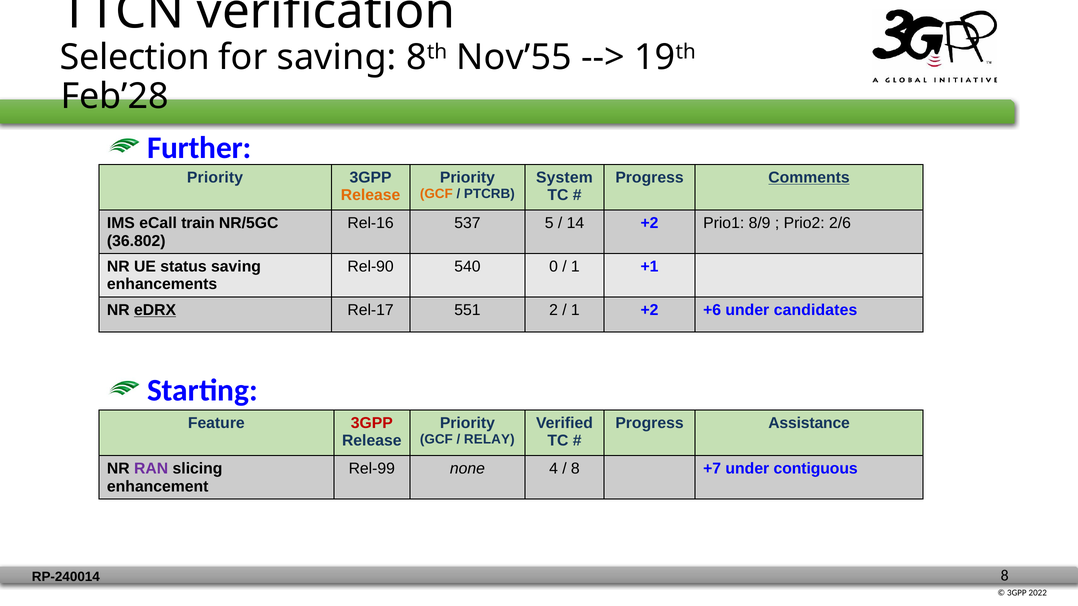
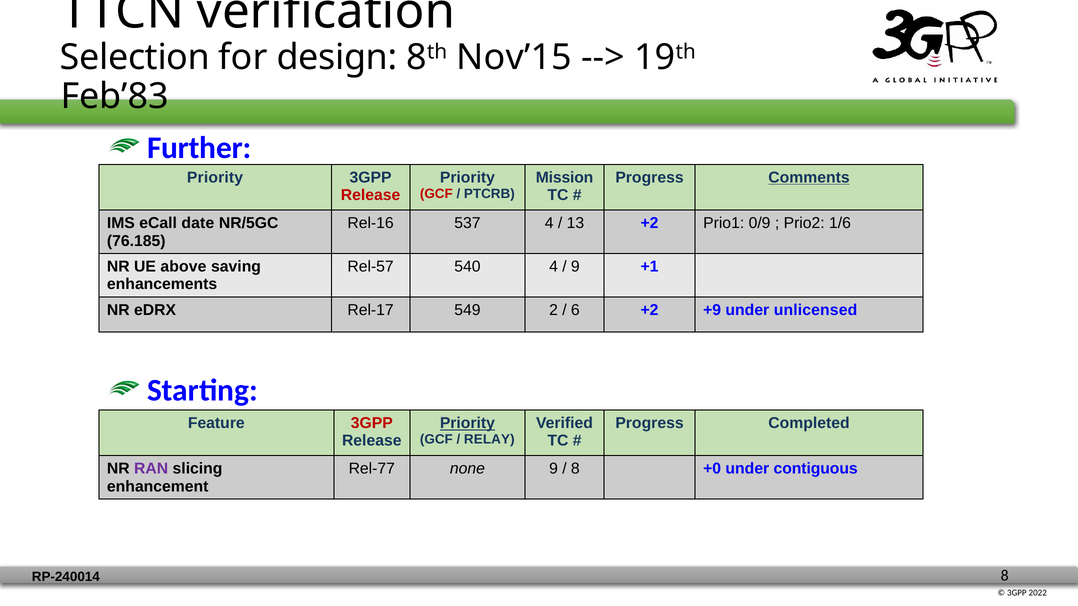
for saving: saving -> design (337, 58)
Nov’55: Nov’55 -> Nov’15 (514, 58)
Feb’28: Feb’28 -> Feb’83 (115, 96)
System: System -> Mission (565, 178)
GCF colour: orange -> red (436, 194)
Release colour: orange -> red (371, 195)
train: train -> date (198, 223)
537 5: 5 -> 4 (549, 223)
14: 14 -> 13 (575, 223)
8/9: 8/9 -> 0/9 (760, 223)
2/6: 2/6 -> 1/6 (840, 223)
36.802: 36.802 -> 76.185 (136, 241)
status: status -> above (183, 267)
Rel-90: Rel-90 -> Rel-57 (371, 267)
540 0: 0 -> 4 (554, 267)
1: 1 -> 9 (575, 267)
eDRX underline: present -> none (155, 310)
551: 551 -> 549 (467, 310)
1: 1 -> 6 (575, 310)
+6: +6 -> +9 (712, 310)
candidates: candidates -> unlicensed (816, 310)
Priority underline: none -> present (467, 423)
Assistance: Assistance -> Completed (809, 423)
Rel-99: Rel-99 -> Rel-77 (372, 469)
none 4: 4 -> 9 (554, 469)
+7: +7 -> +0 (712, 469)
